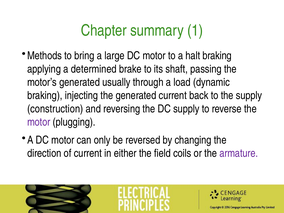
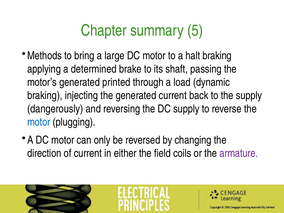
1: 1 -> 5 (195, 30)
usually: usually -> printed (116, 82)
construction: construction -> dangerously (55, 109)
motor colour: purple -> blue (39, 122)
